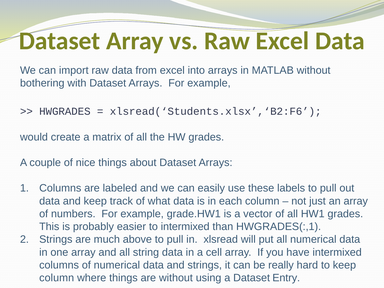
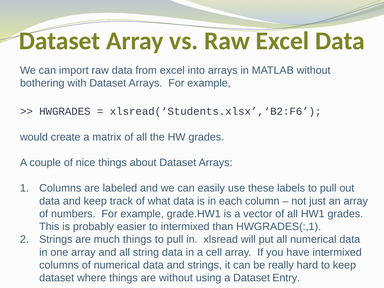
much above: above -> things (137, 239)
column: column -> dataset (57, 278)
